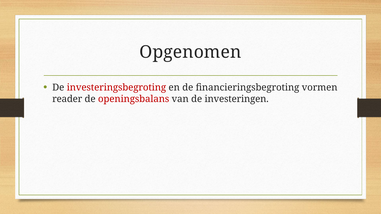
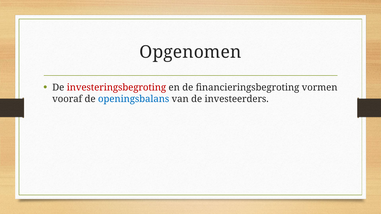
reader: reader -> vooraf (67, 99)
openingsbalans colour: red -> blue (134, 99)
investeringen: investeringen -> investeerders (237, 99)
